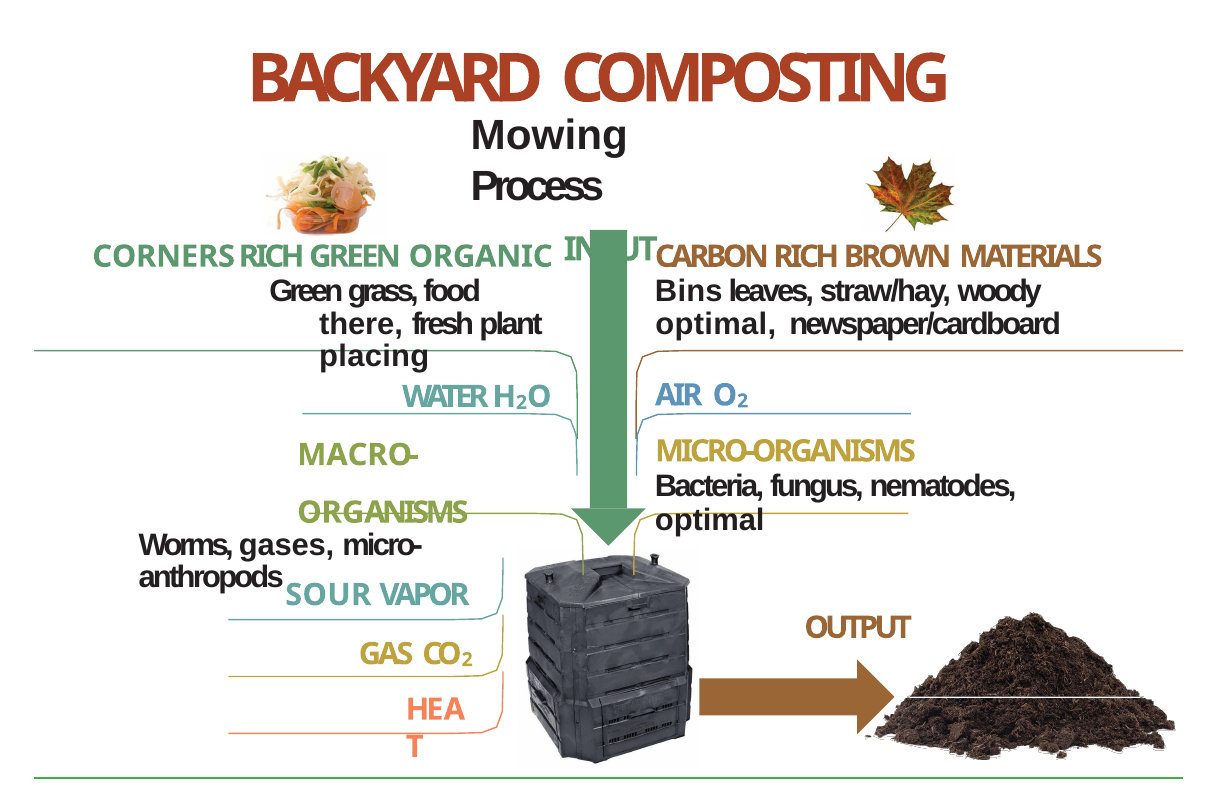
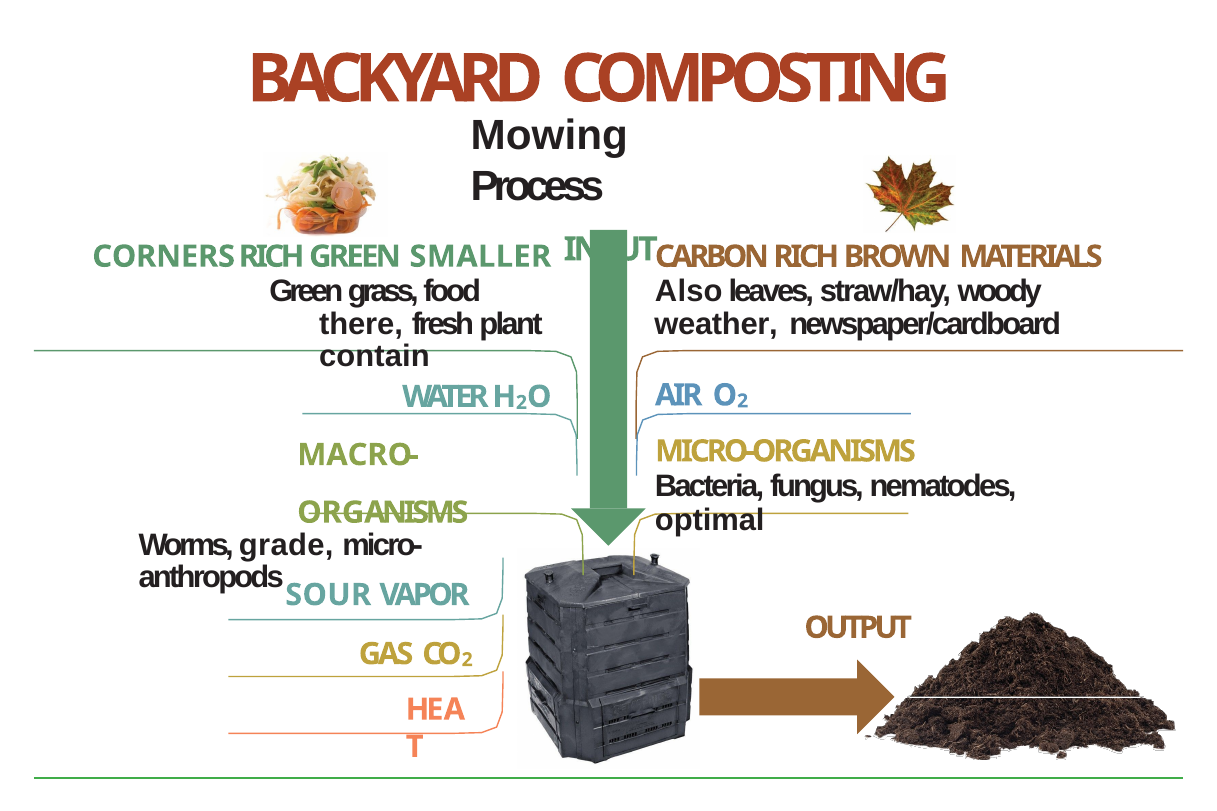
ORGANIC: ORGANIC -> SMALLER (480, 257)
Bins: Bins -> Also (689, 292)
optimal: optimal -> weather (716, 324)
placing: placing -> contain (374, 356)
gases: gases -> grade (286, 545)
